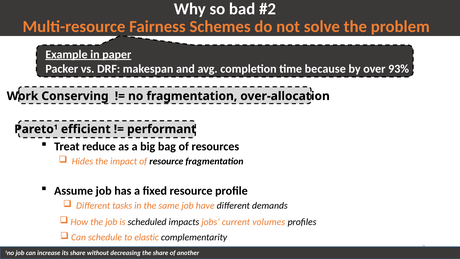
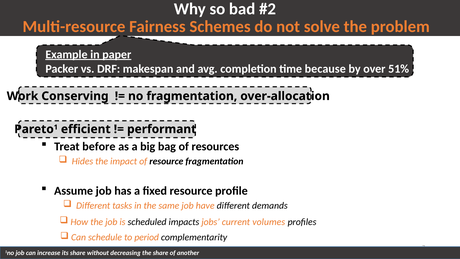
93%: 93% -> 51% (399, 69)
reduce: reduce -> before (99, 146)
elastic: elastic -> period (147, 237)
